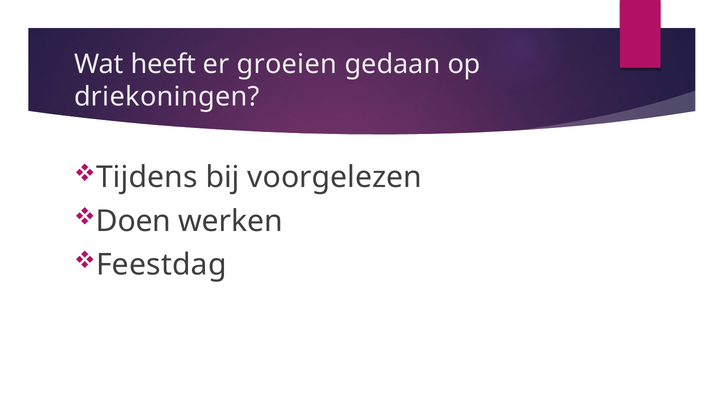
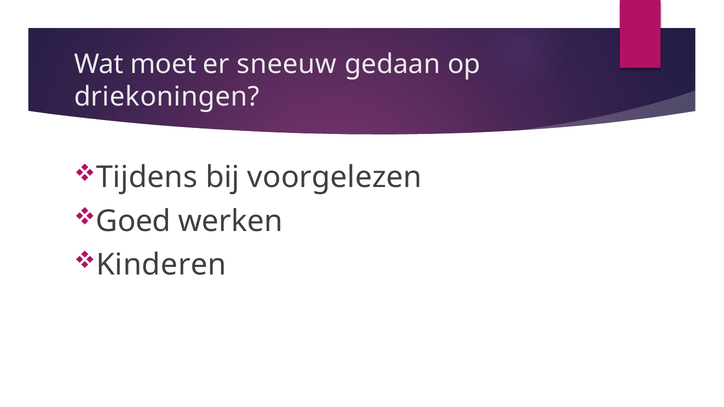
heeft: heeft -> moet (163, 64)
groeien: groeien -> sneeuw (287, 64)
Doen: Doen -> Goed (133, 221)
Feestdag: Feestdag -> Kinderen (161, 265)
